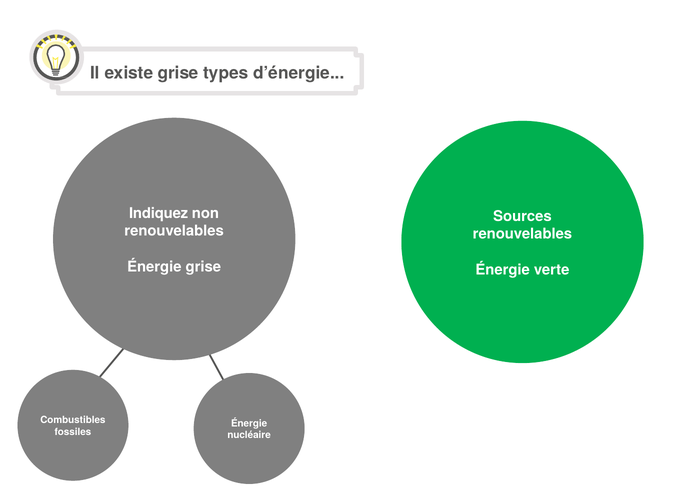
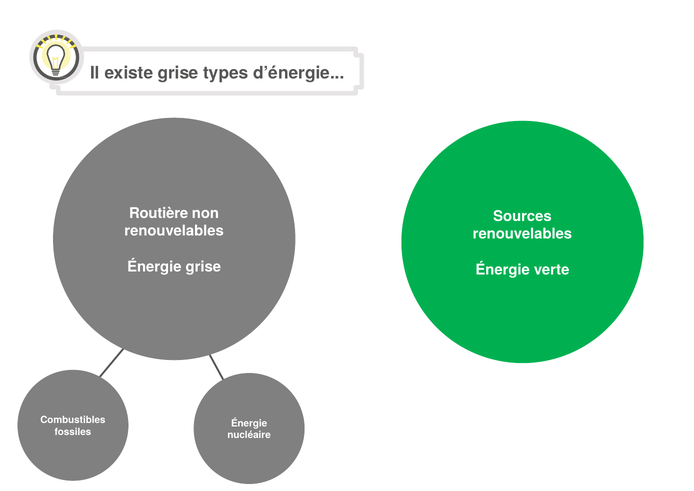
Indiquez: Indiquez -> Routière (159, 213)
